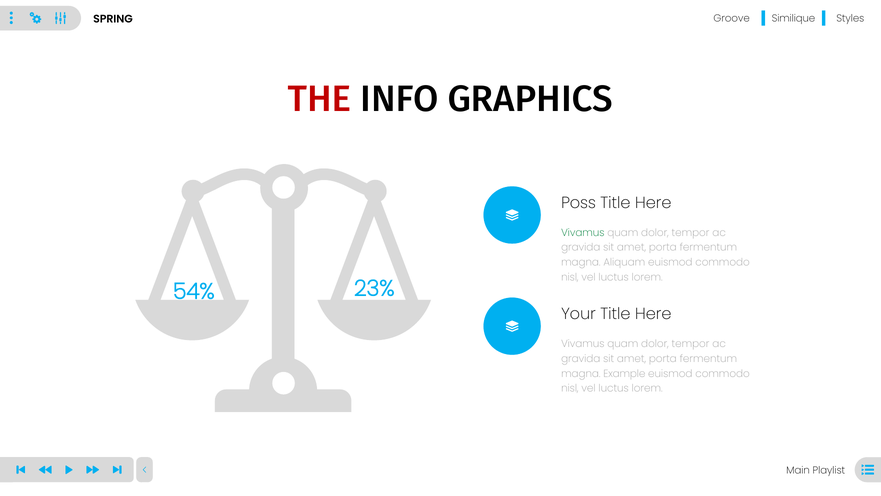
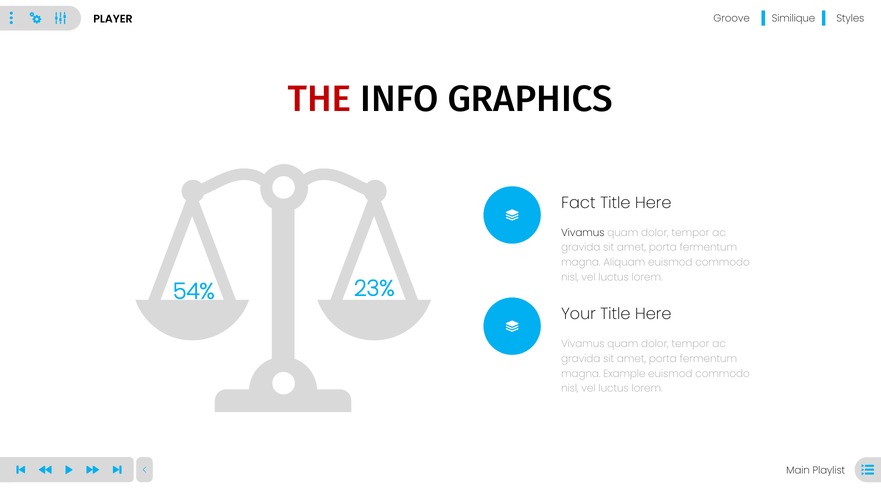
SPRING: SPRING -> PLAYER (113, 19)
Poss: Poss -> Fact (578, 203)
Vivamus colour: green -> black (583, 232)
